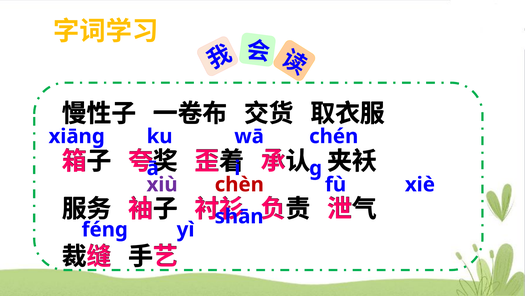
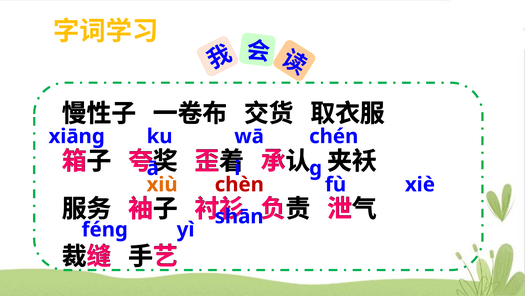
xiù colour: purple -> orange (162, 184)
